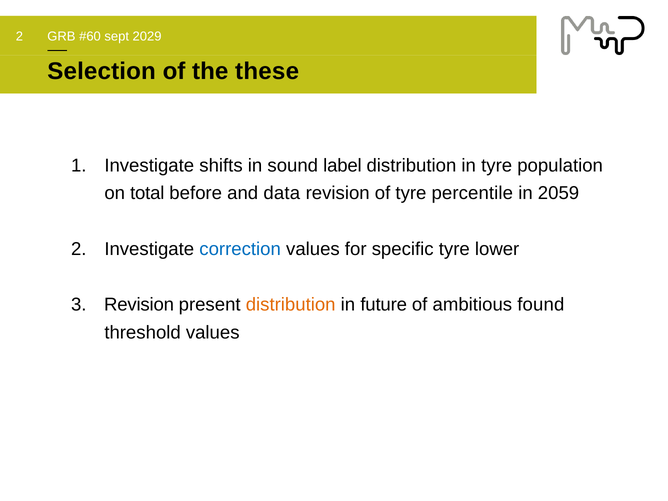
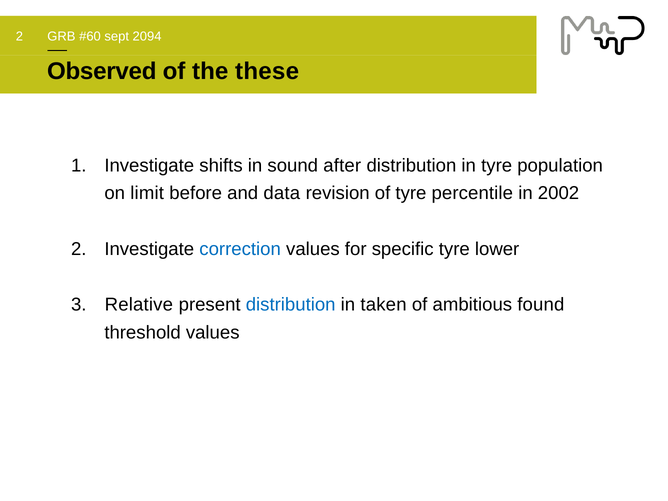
2029: 2029 -> 2094 (147, 36)
Selection: Selection -> Observed (102, 71)
label: label -> after (342, 165)
total: total -> limit (147, 193)
2059: 2059 -> 2002 (559, 193)
Revision: Revision -> Relative (139, 305)
distribution colour: orange -> blue (291, 305)
future: future -> taken (384, 305)
